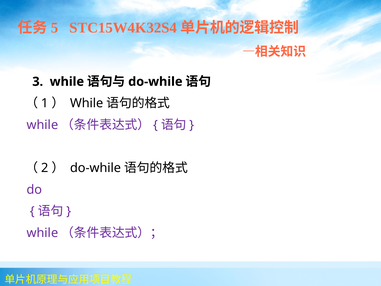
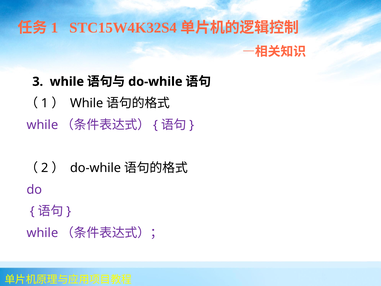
5: 5 -> 1 (54, 28)
